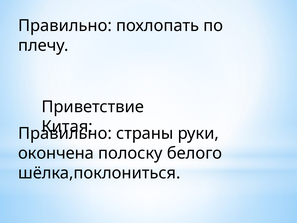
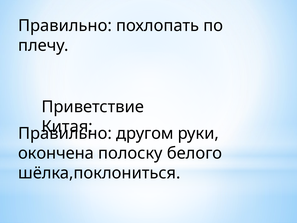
страны: страны -> другом (145, 133)
